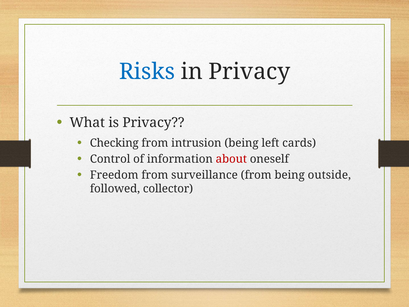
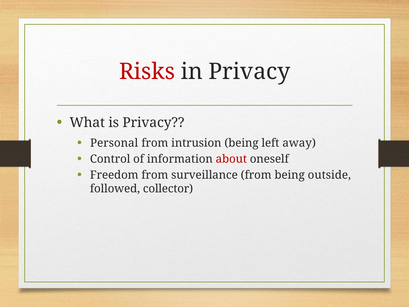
Risks colour: blue -> red (147, 72)
Checking: Checking -> Personal (114, 143)
cards: cards -> away (299, 143)
